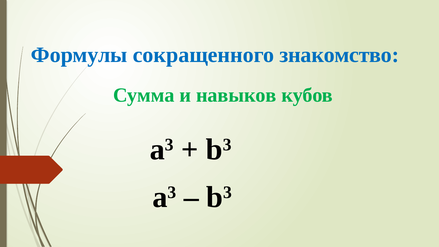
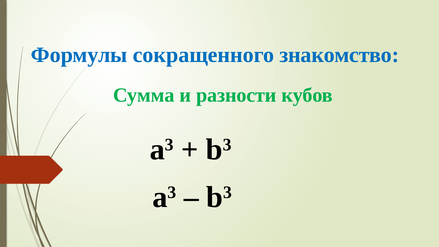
навыков: навыков -> разности (236, 95)
